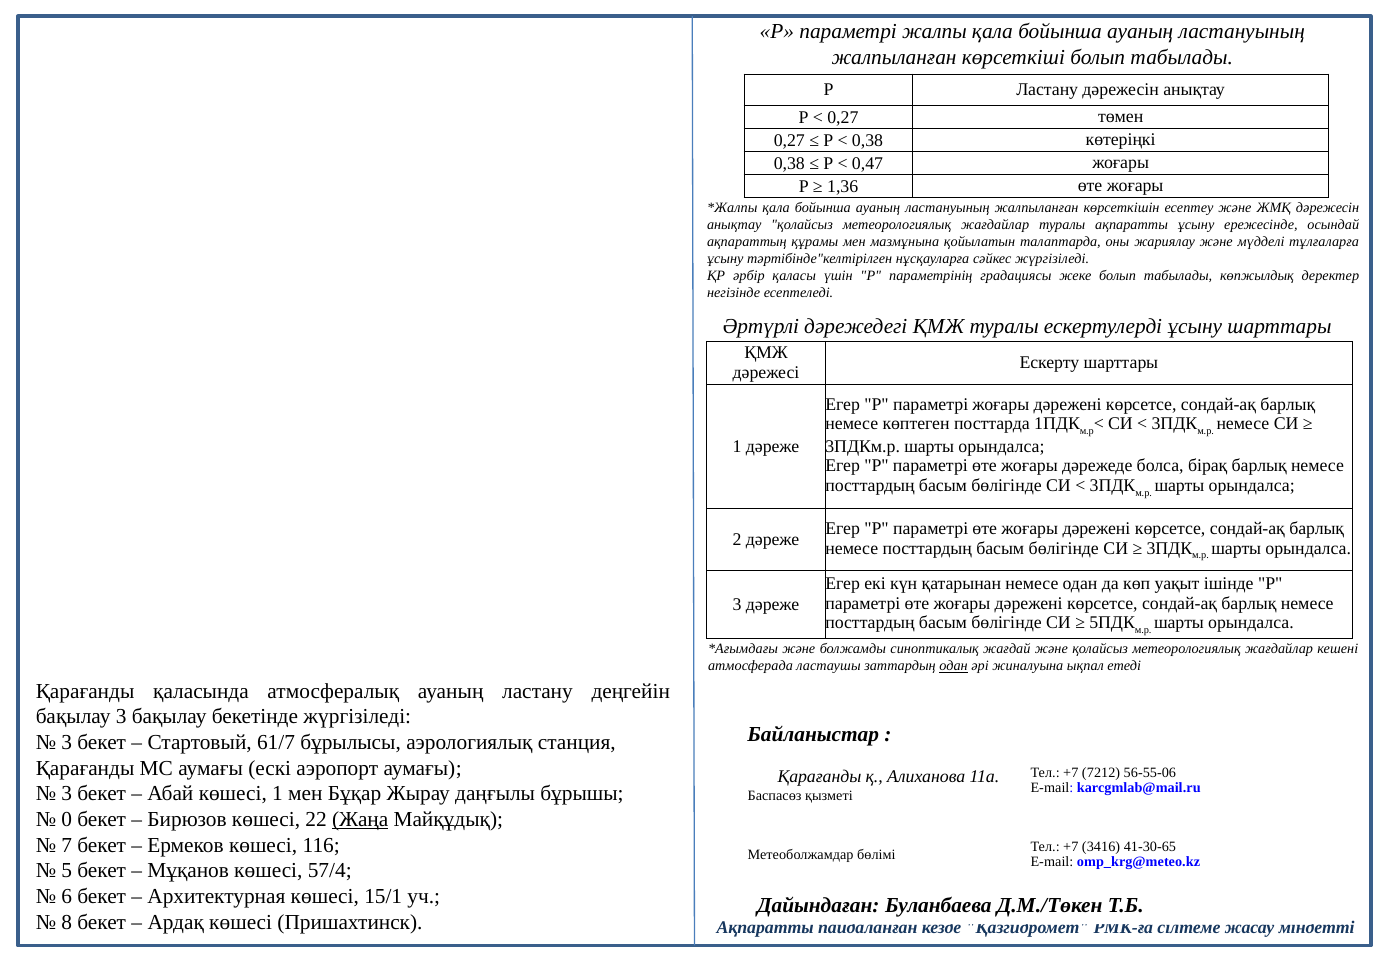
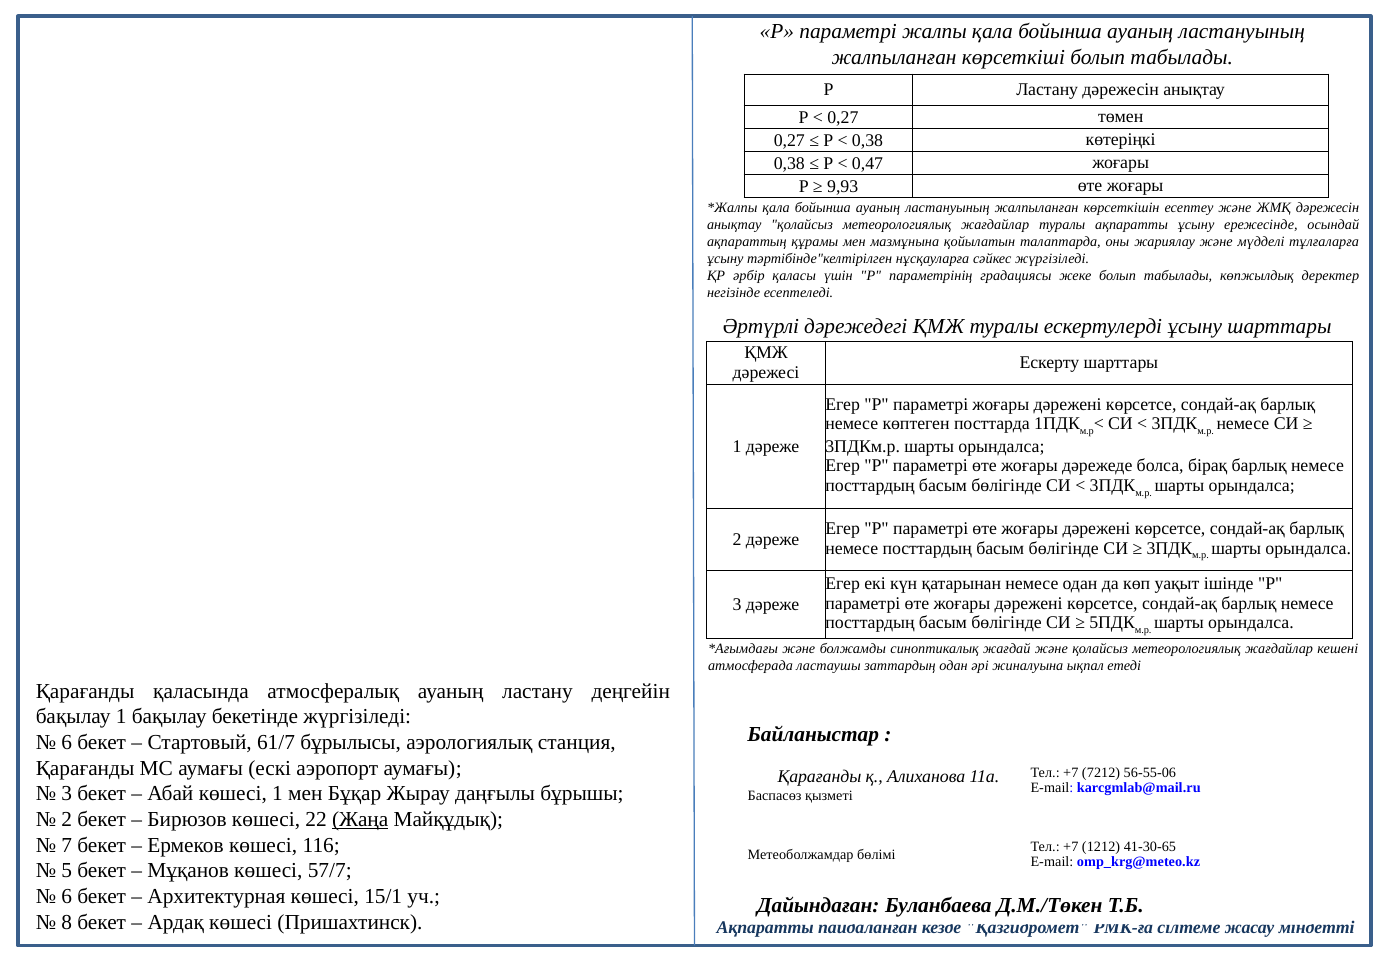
1,36: 1,36 -> 9,93 (843, 186)
одан underline: present -> none (954, 666)
бақылау 3: 3 -> 1 (121, 717)
3: 3 -> 6 (67, 742)
0: 0 -> 2 (67, 819)
3416: 3416 -> 1212 (1101, 846)
57/4: 57/4 -> 57/7 (330, 871)
